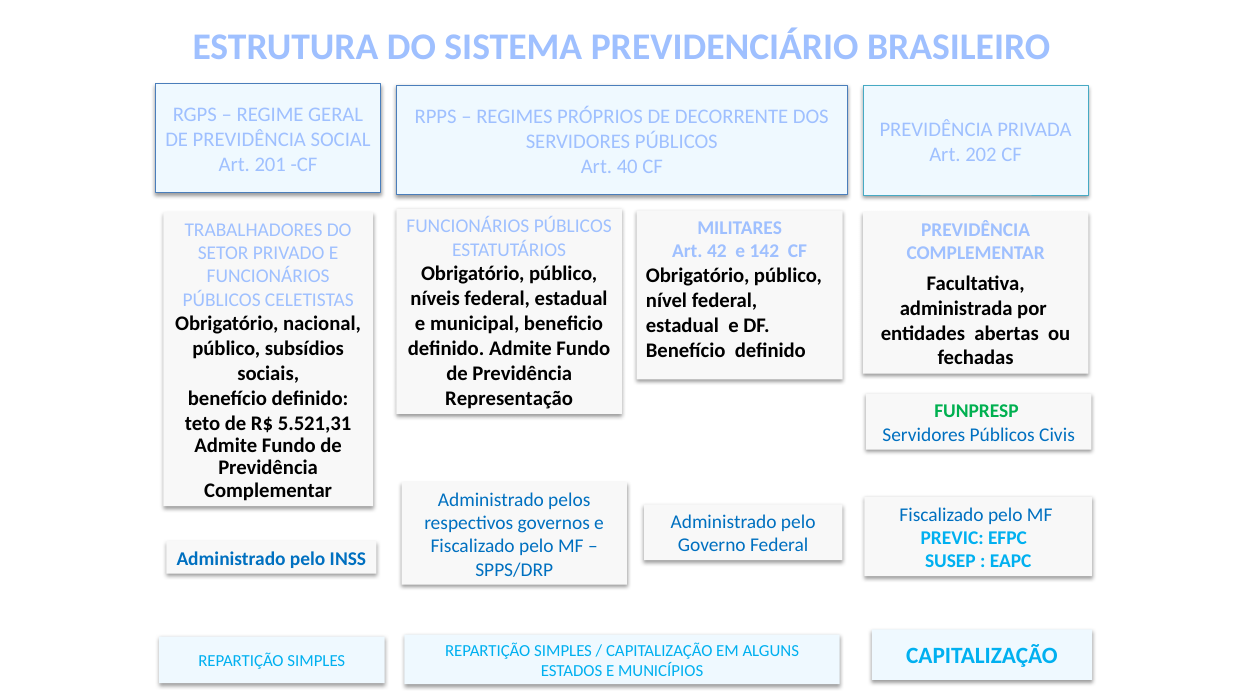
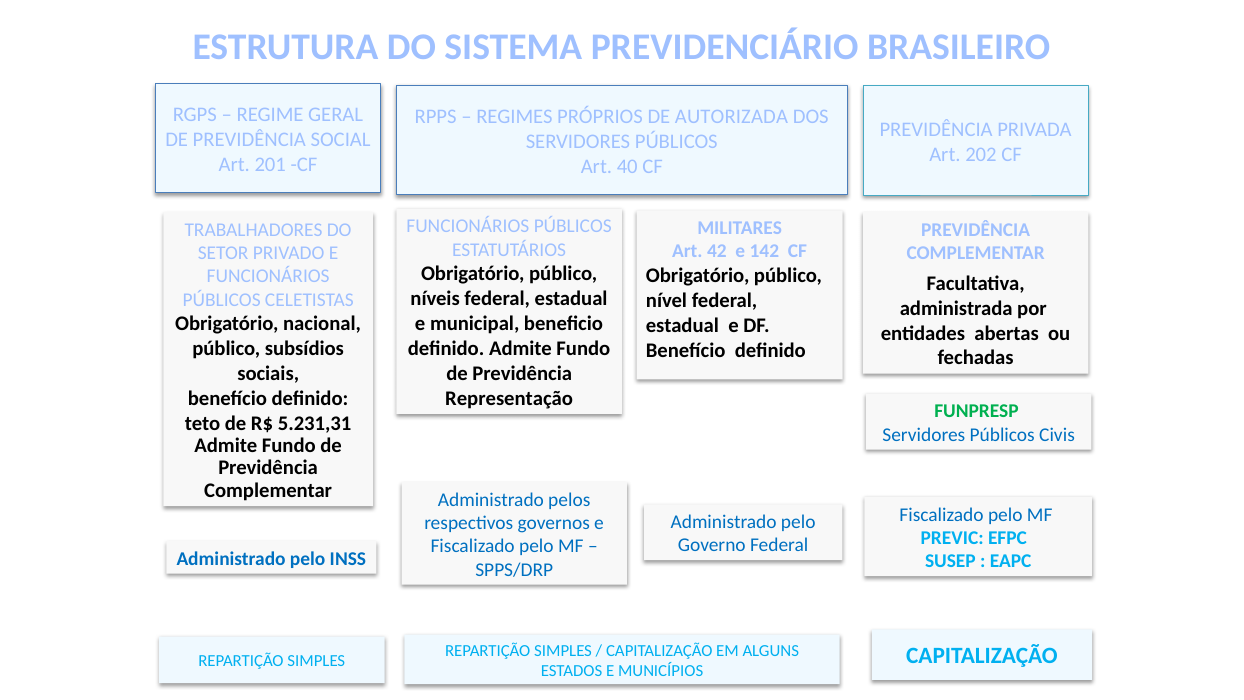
DECORRENTE: DECORRENTE -> AUTORIZADA (731, 117)
5.521,31: 5.521,31 -> 5.231,31 (315, 423)
